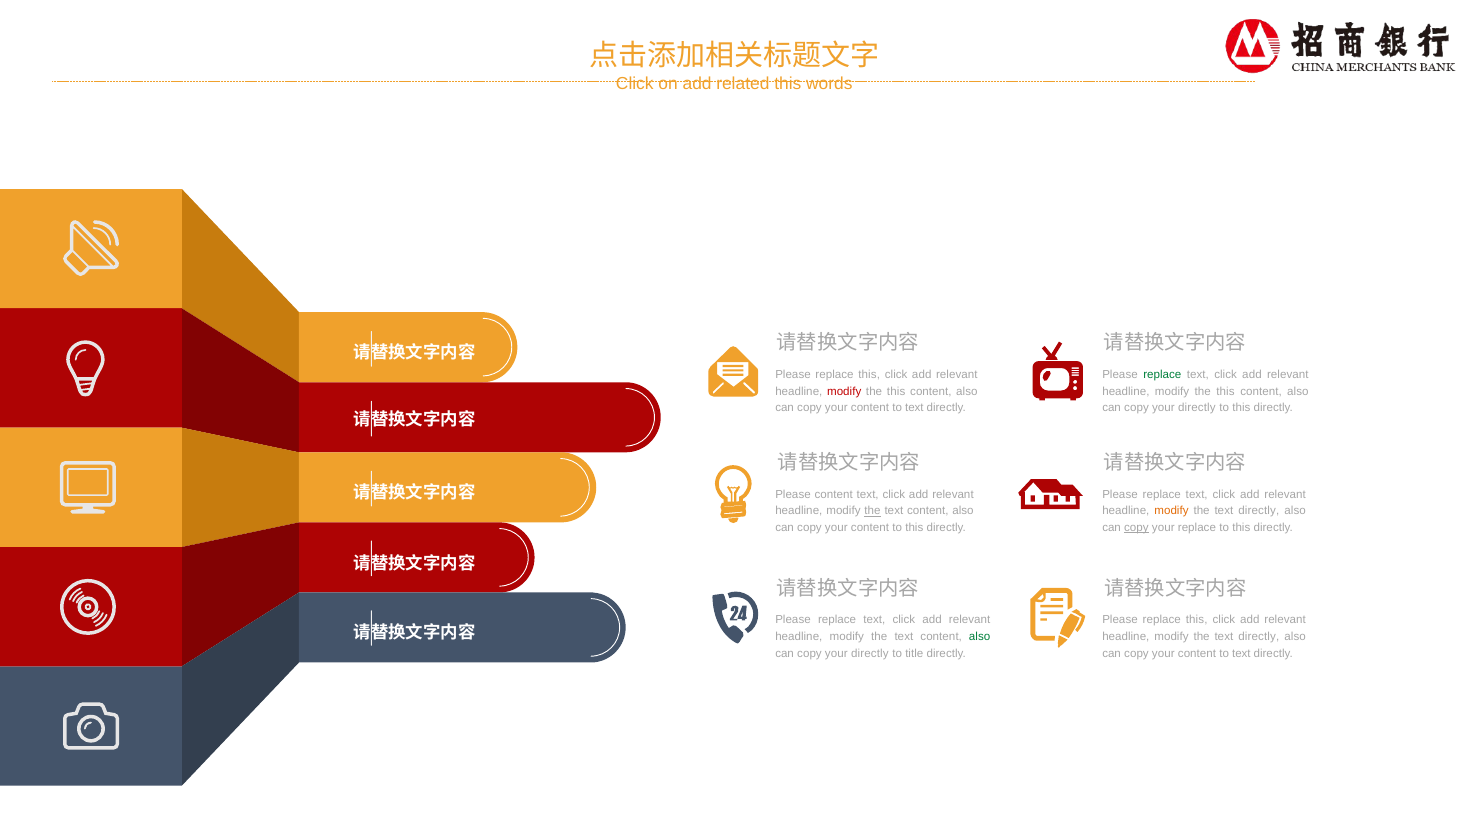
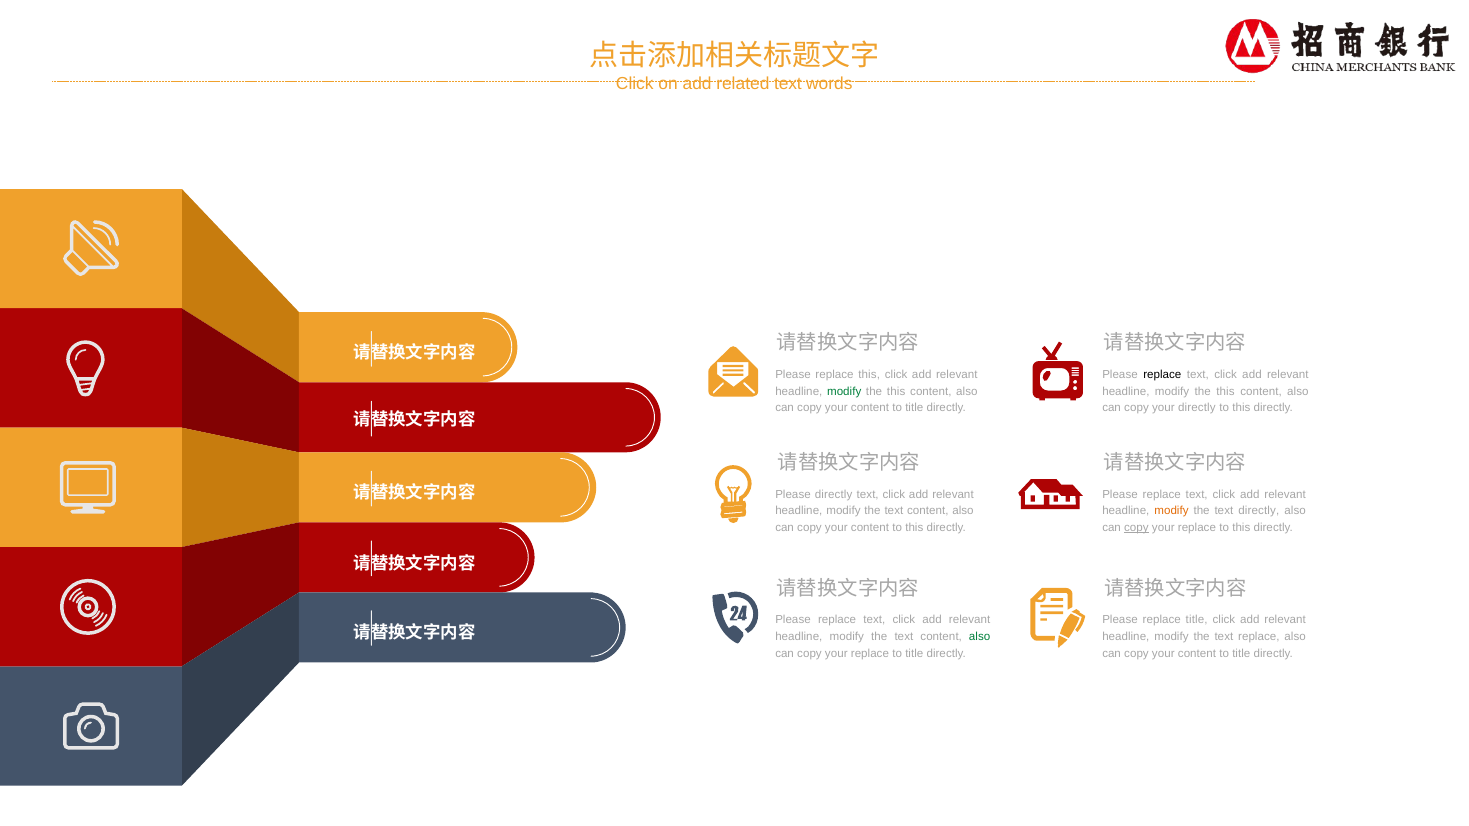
related this: this -> text (788, 84)
replace colour: green -> black (1162, 375)
modify colour: red -> green (844, 391)
text: text -> title (914, 408)
Please content: content -> directly (834, 495)
the underline: present -> none (873, 511)
this: this -> title (1197, 620)
directly: directly -> replace (1259, 637)
directly: directly -> replace (870, 653)
text: text -> title (1241, 653)
